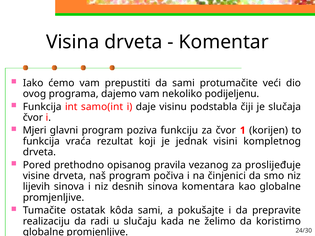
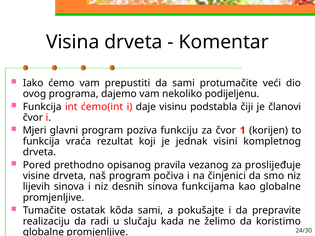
samo(int: samo(int -> ćemo(int (102, 107)
slučaja: slučaja -> članovi (285, 107)
komentara: komentara -> funkcijama (208, 187)
